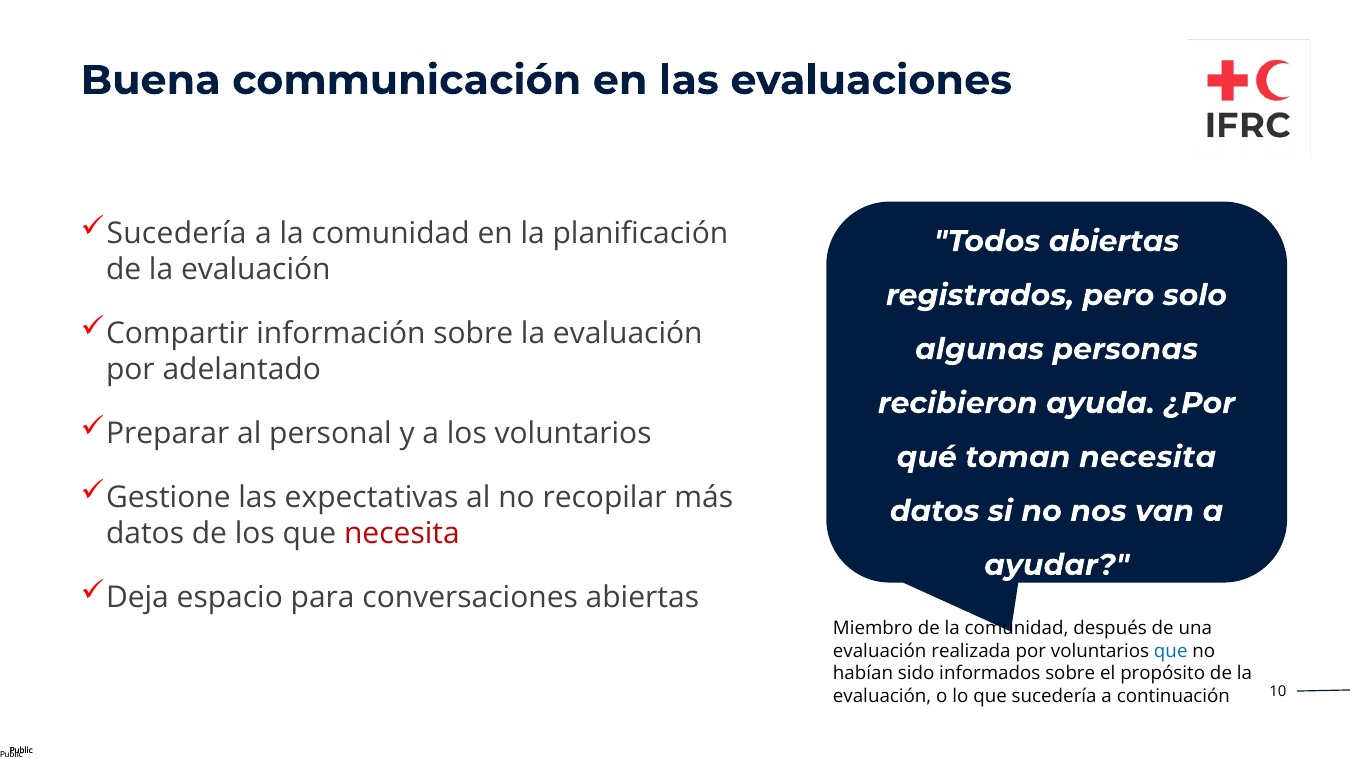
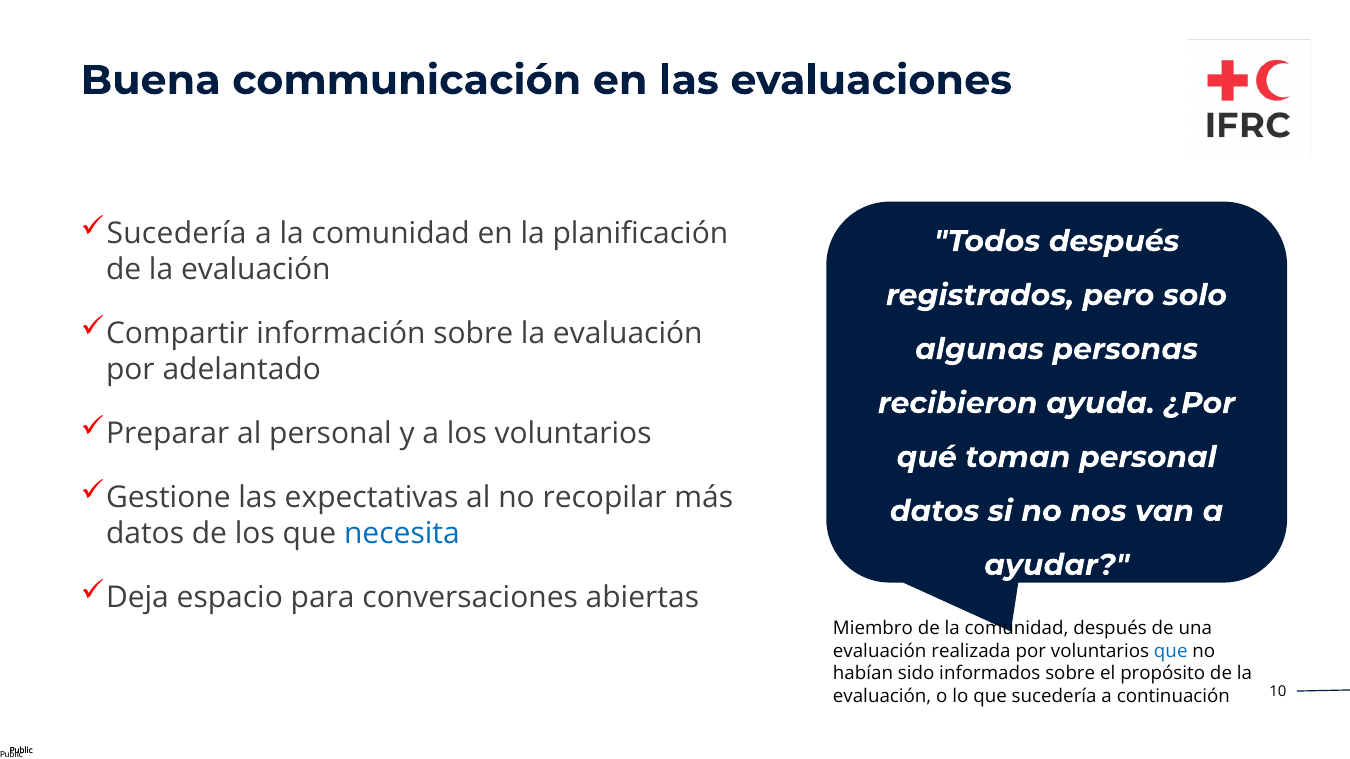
Todos abiertas: abiertas -> después (1114, 241)
toman necesita: necesita -> personal (1148, 457)
necesita colour: red -> blue (402, 534)
